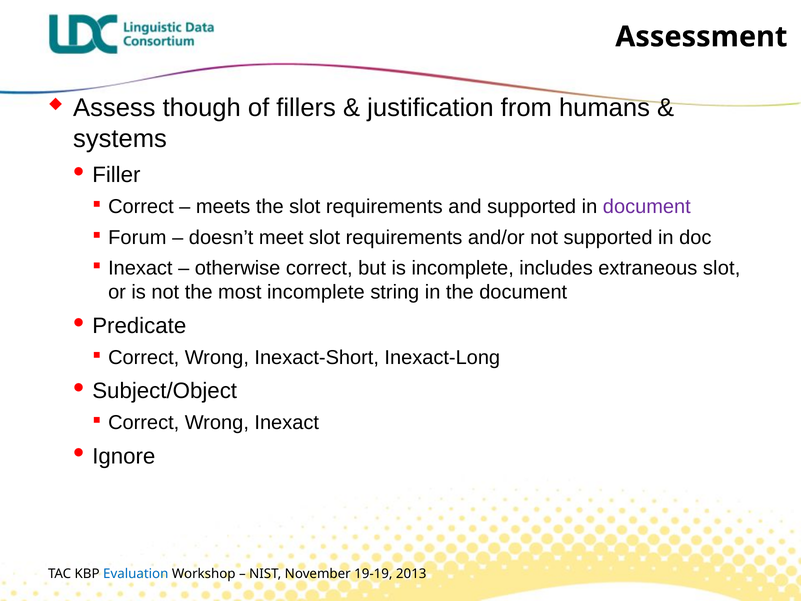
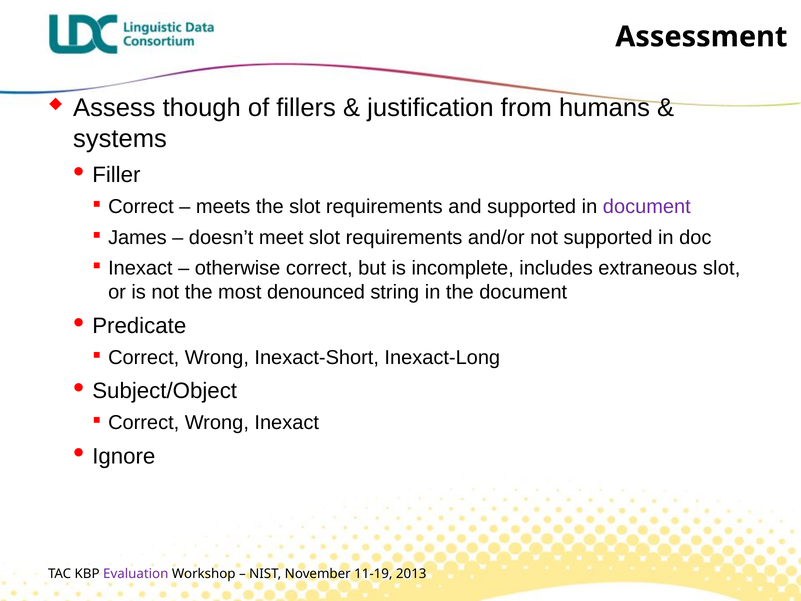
Forum: Forum -> James (137, 237)
most incomplete: incomplete -> denounced (316, 292)
Evaluation colour: blue -> purple (136, 574)
19-19: 19-19 -> 11-19 (373, 574)
